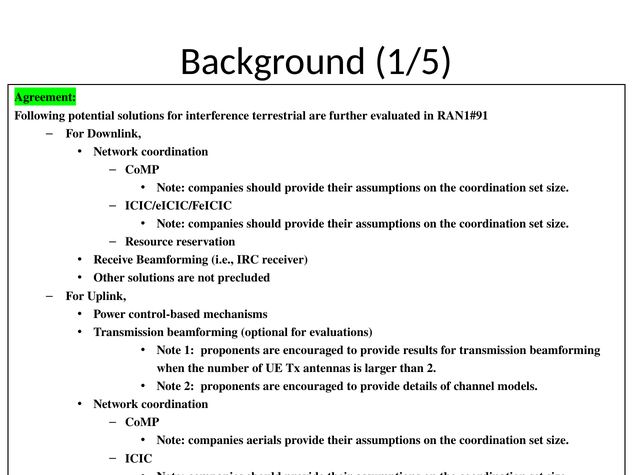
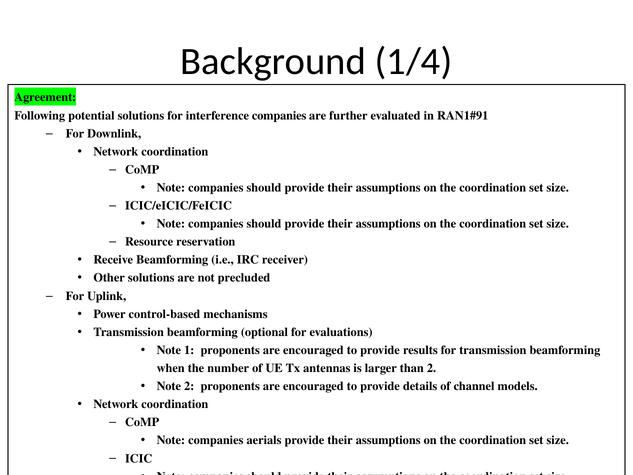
1/5: 1/5 -> 1/4 (414, 61)
interference terrestrial: terrestrial -> companies (279, 115)
